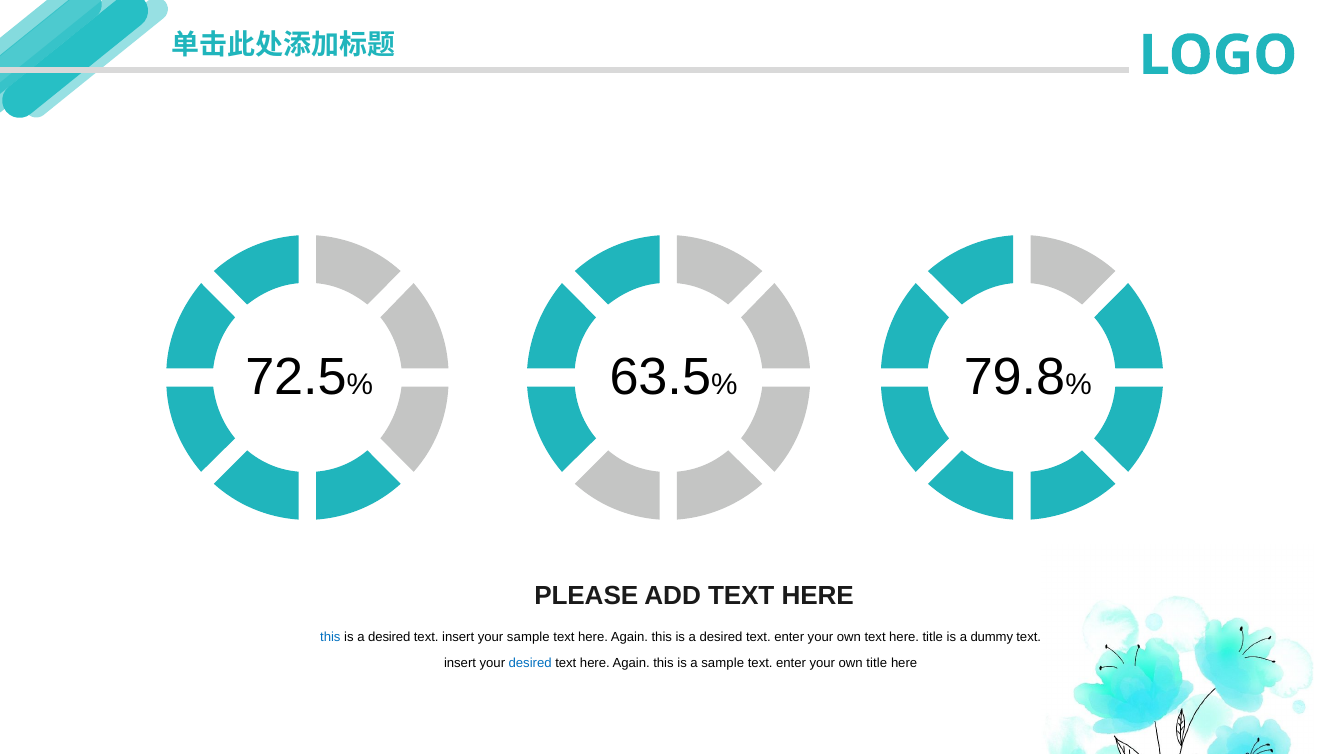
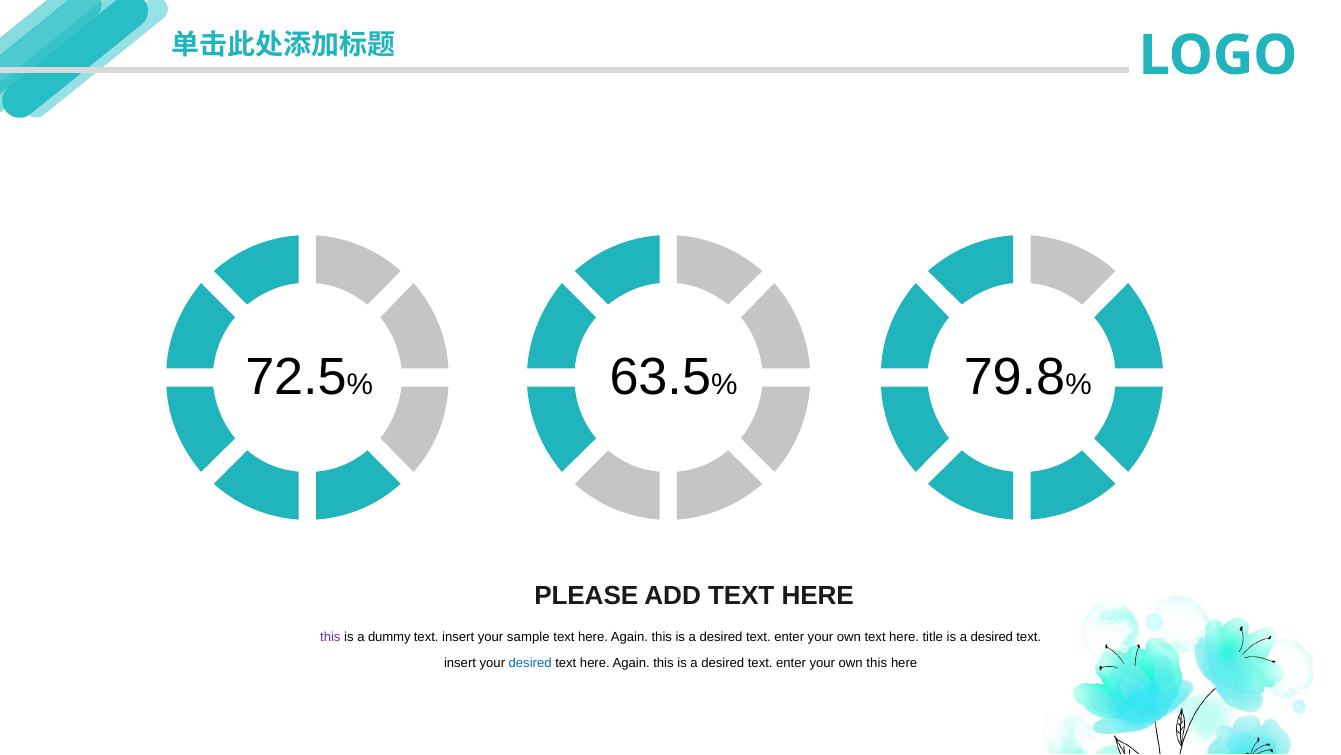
this colour: blue -> purple (330, 637)
desired: desired -> dummy (389, 637)
dummy: dummy -> desired (992, 637)
sample: sample -> desired (723, 663)
own title: title -> this (877, 663)
